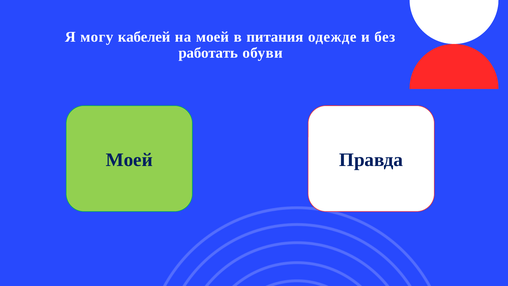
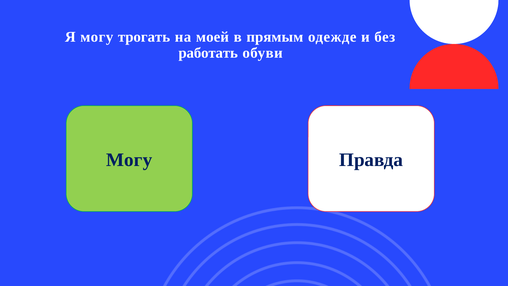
кабелей: кабелей -> трогать (144, 37)
питания: питания -> прямым (275, 37)
Моей: Моей -> Могу (129, 160)
